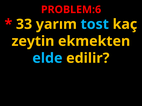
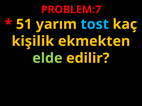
PROBLEM:6: PROBLEM:6 -> PROBLEM:7 (71, 10)
33: 33 -> 51 (24, 24)
zeytin: zeytin -> kişilik (33, 41)
elde colour: light blue -> light green (47, 58)
